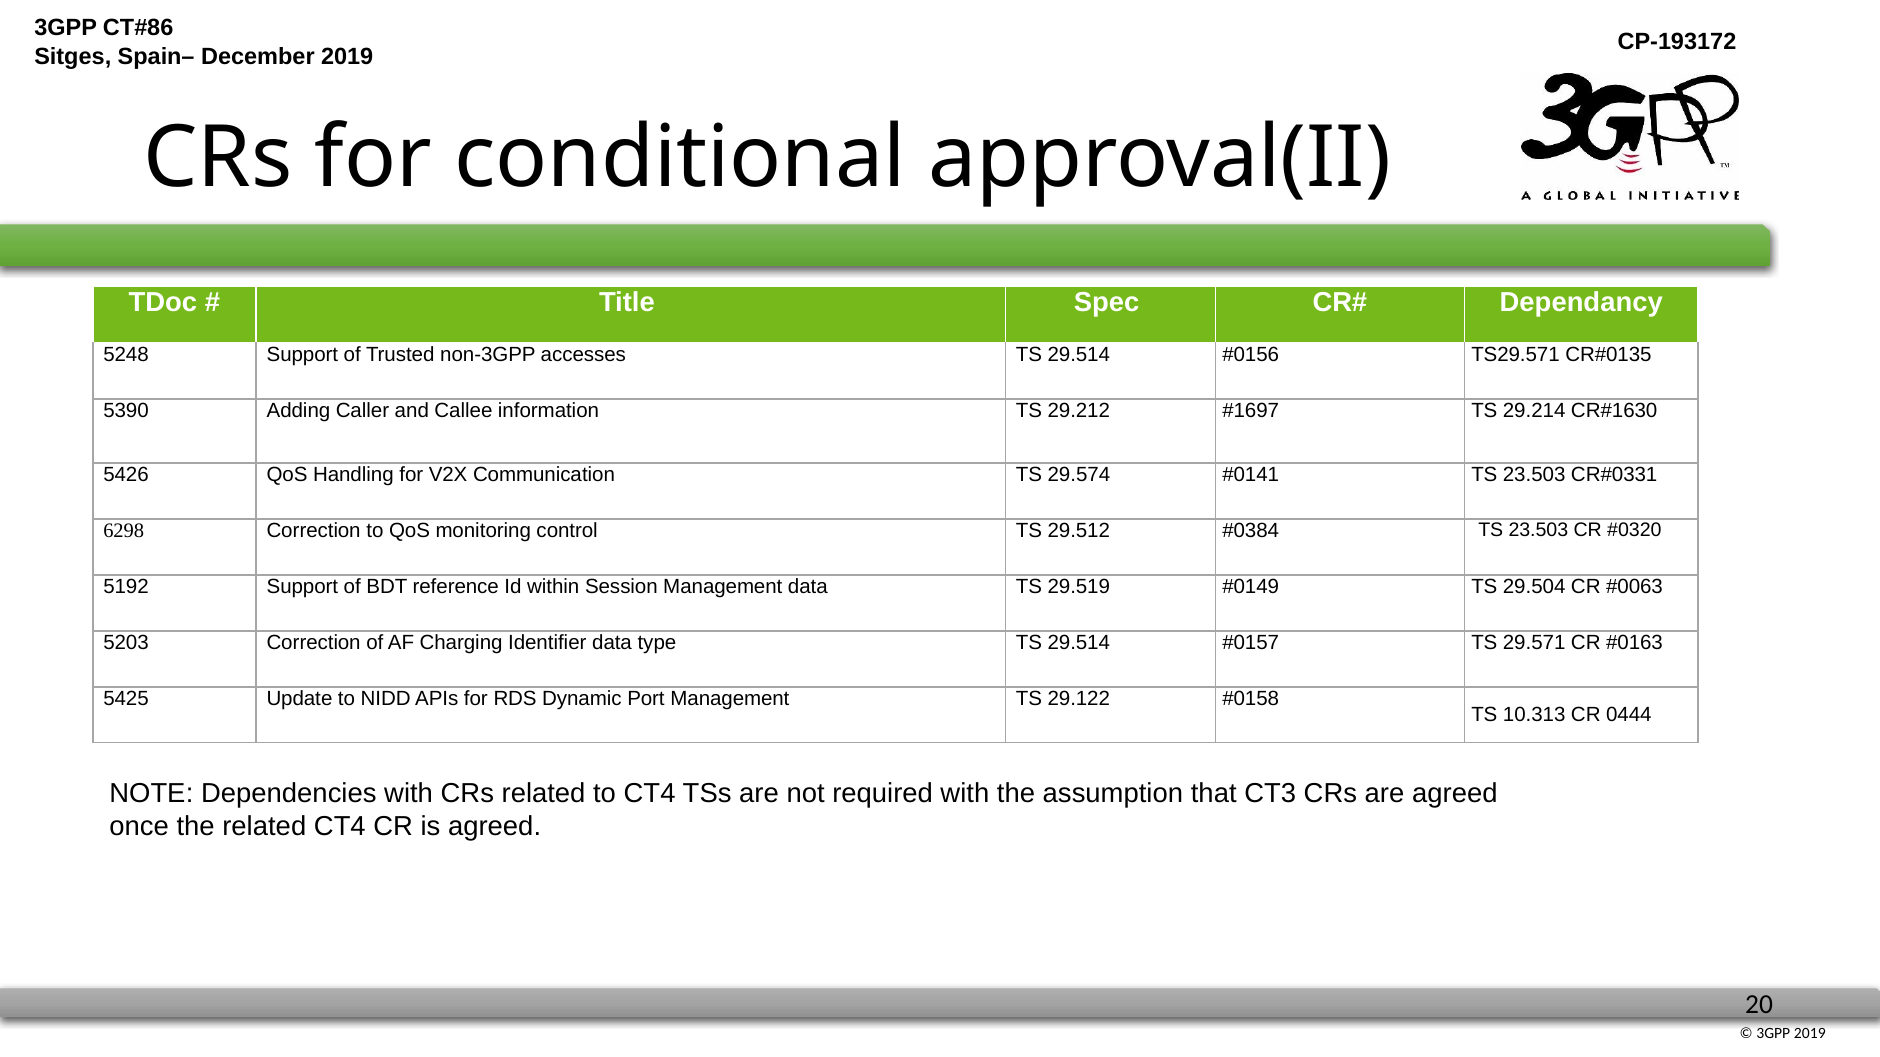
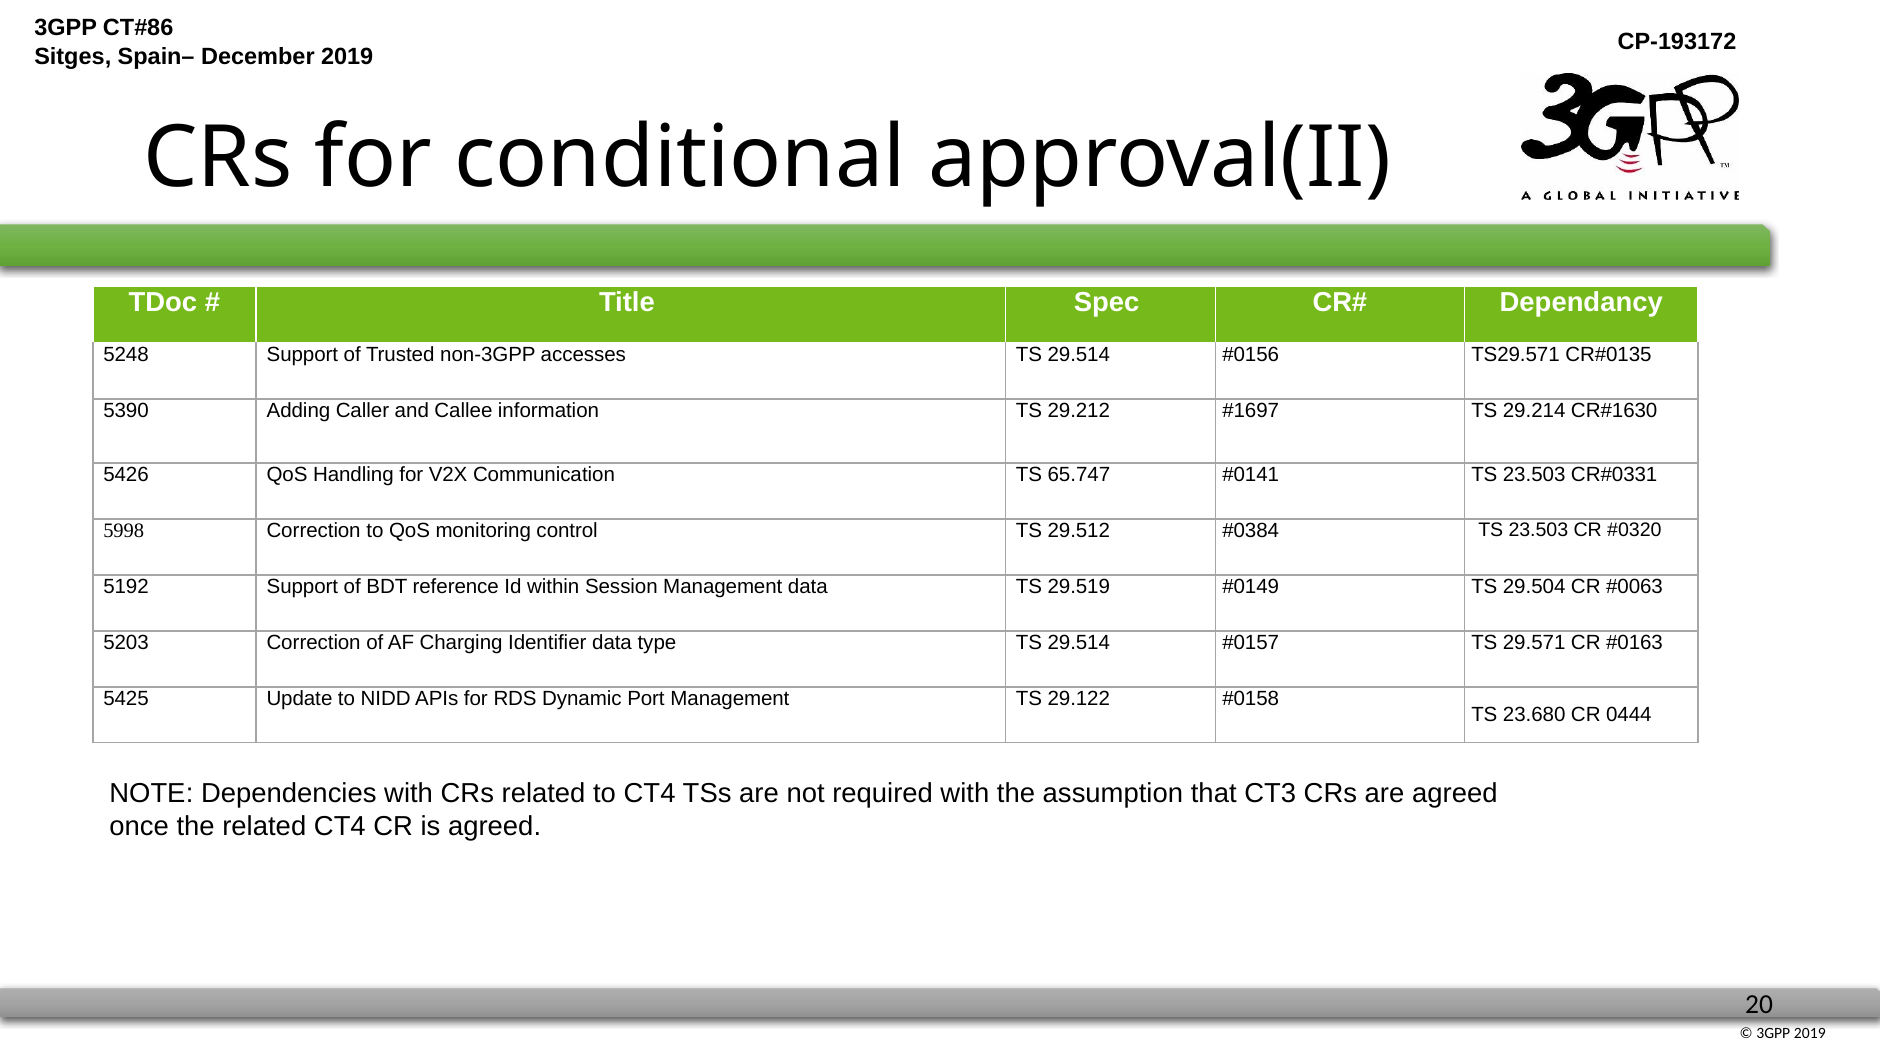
29.574: 29.574 -> 65.747 (1079, 475)
6298: 6298 -> 5998 (124, 531)
10.313: 10.313 -> 23.680 (1534, 715)
